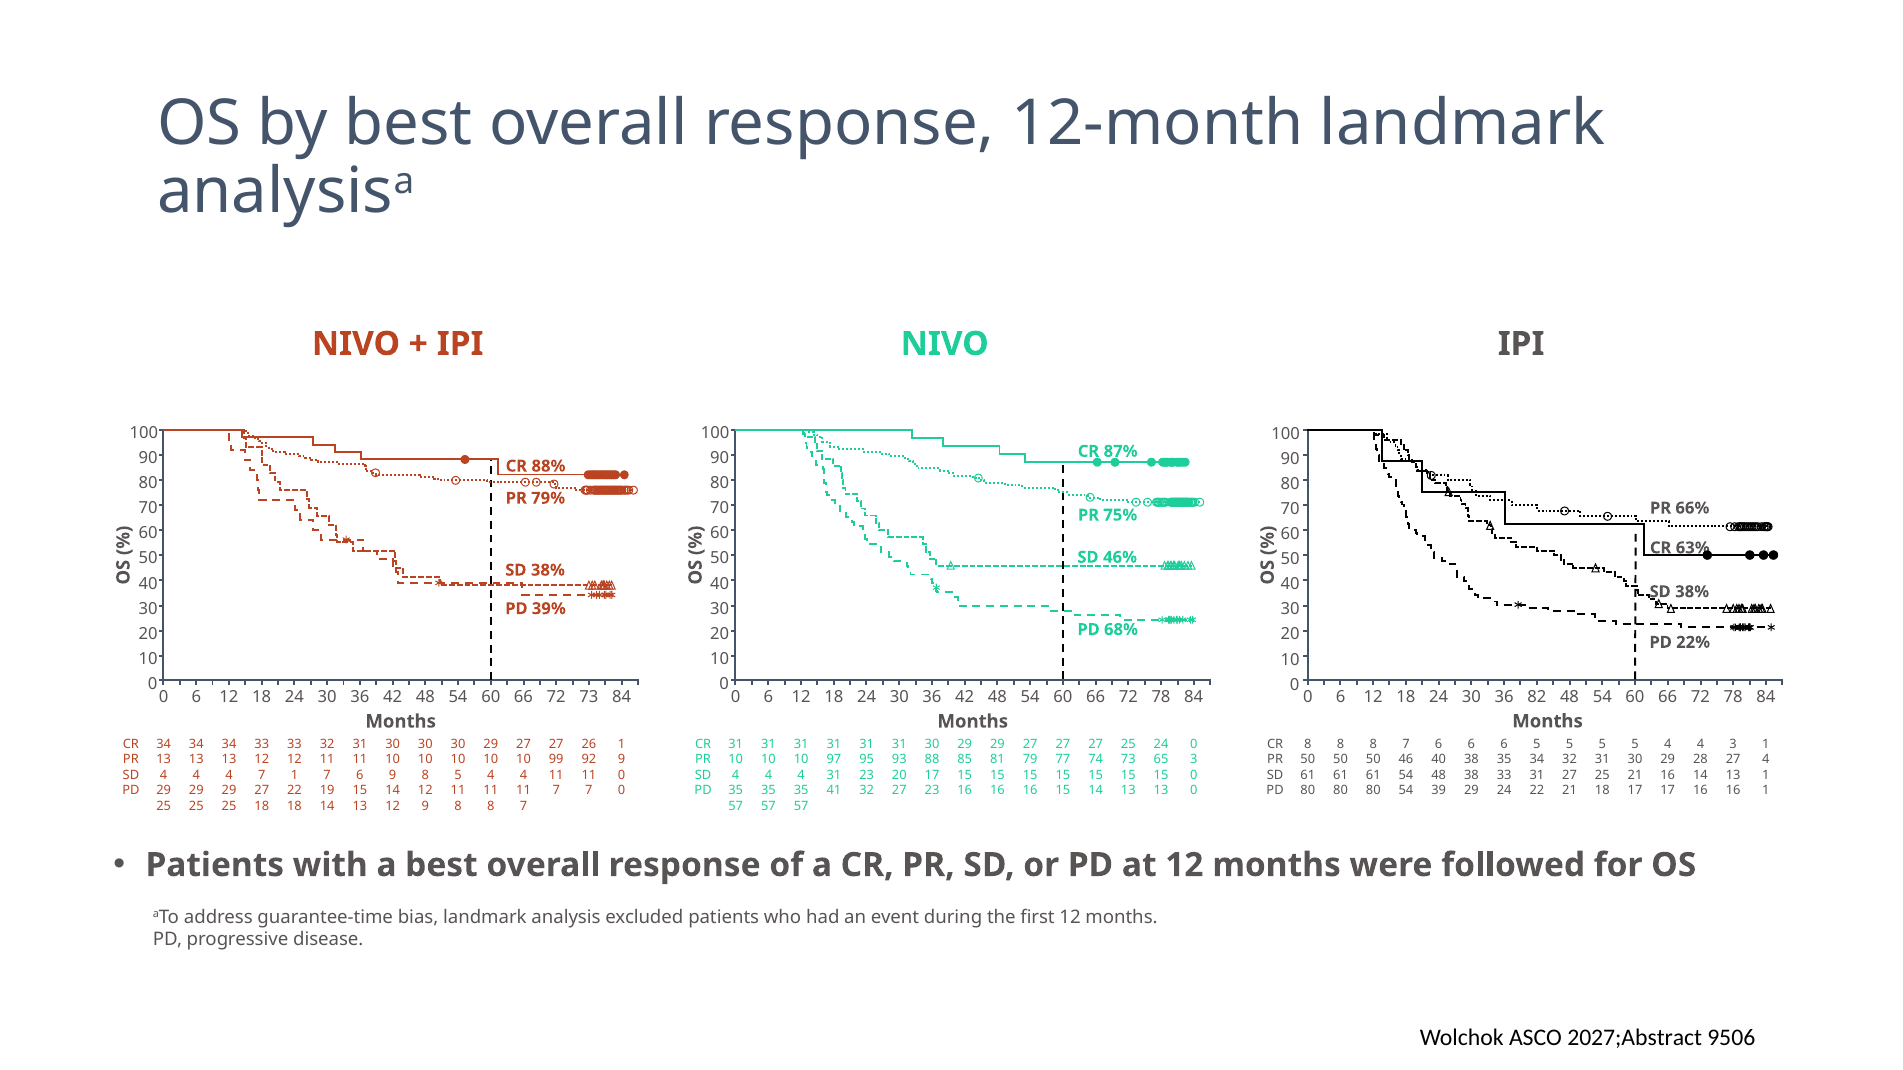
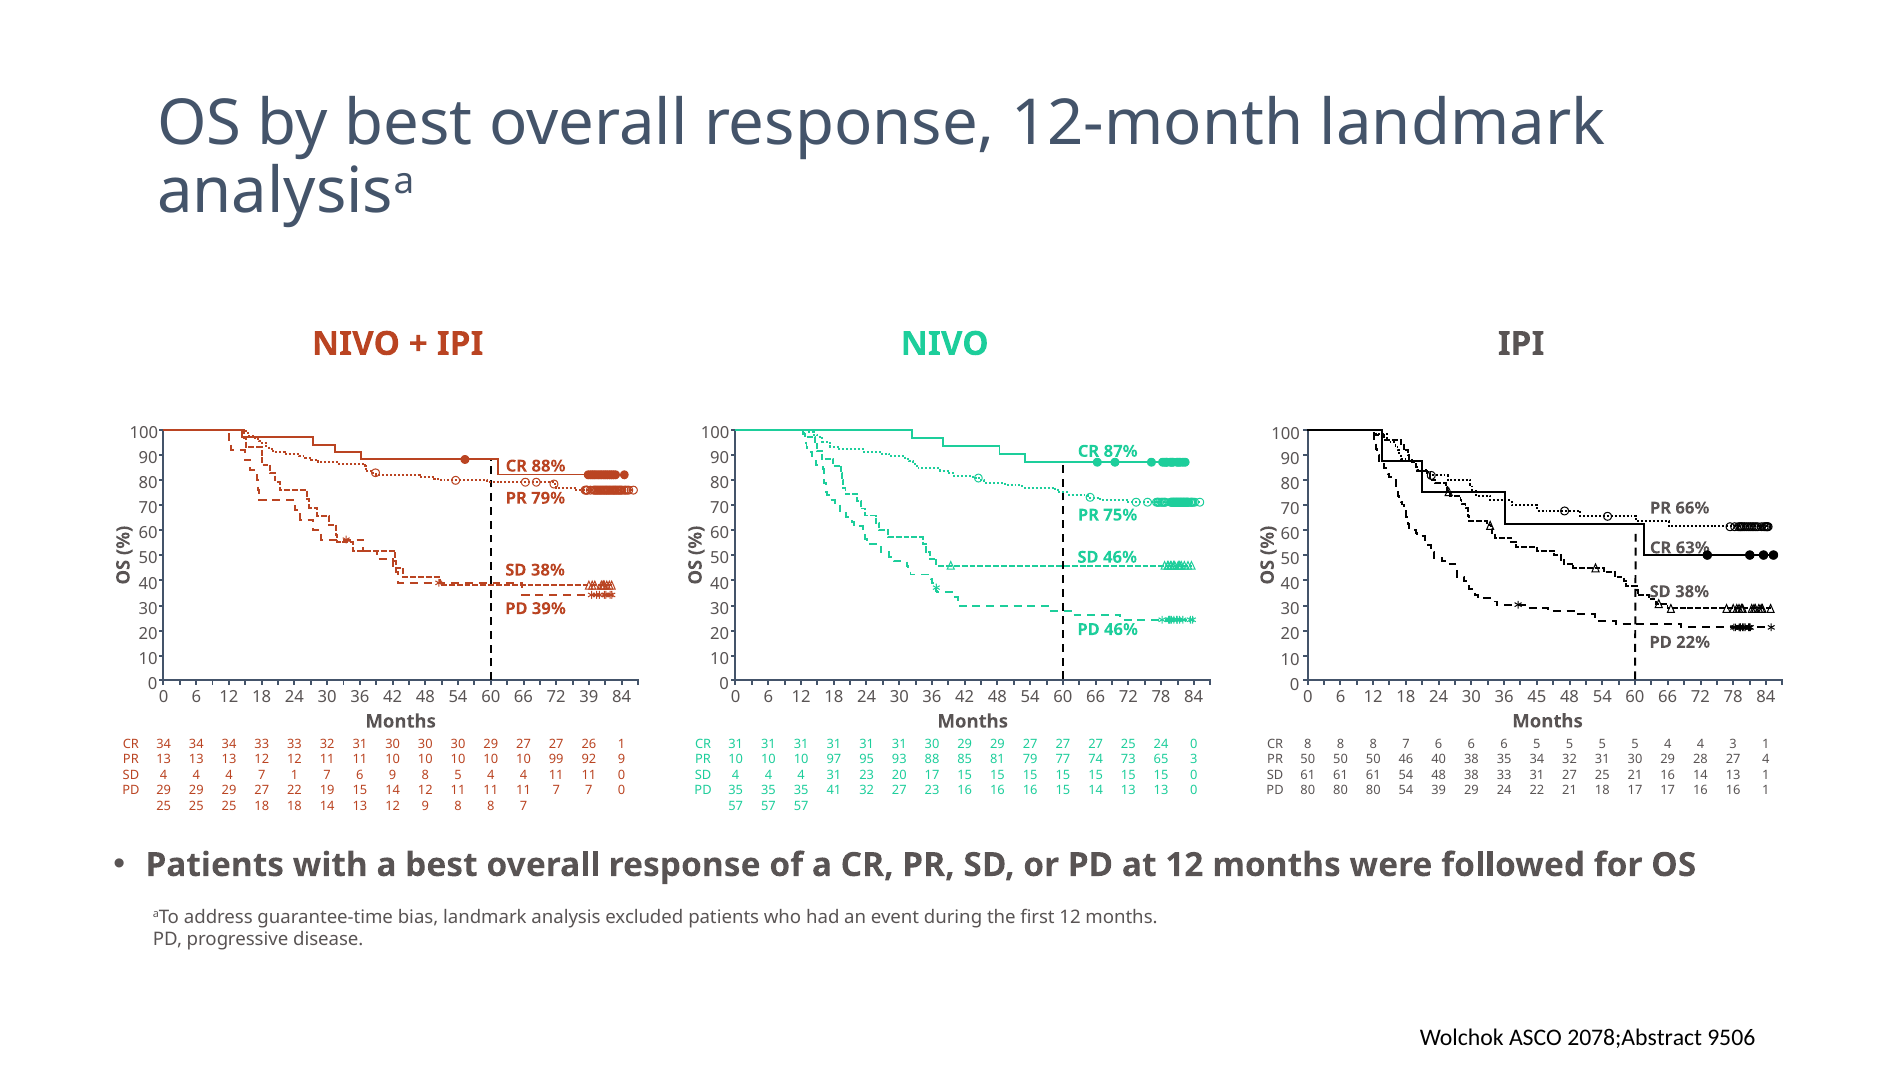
PD 68%: 68% -> 46% (1121, 630)
72 73: 73 -> 39 (589, 698)
82: 82 -> 45 (1537, 698)
2027;Abstract: 2027;Abstract -> 2078;Abstract (1635, 1038)
